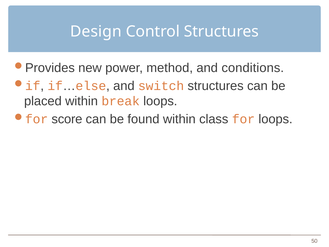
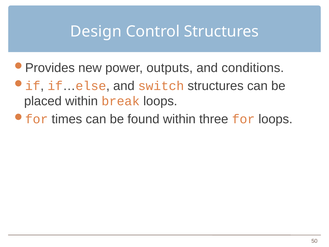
method: method -> outputs (170, 68)
score: score -> times (67, 119)
class: class -> three (214, 119)
